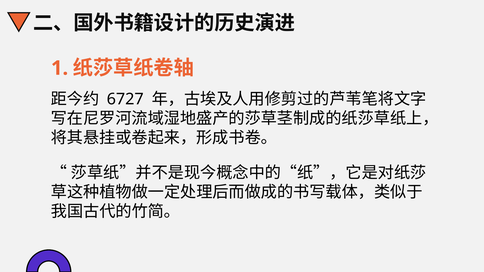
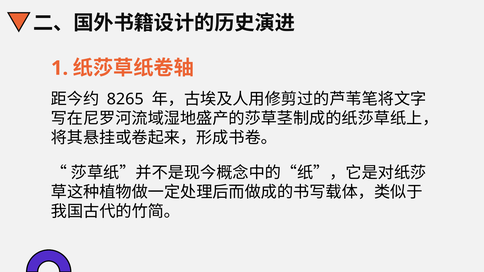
6727: 6727 -> 8265 (125, 99)
